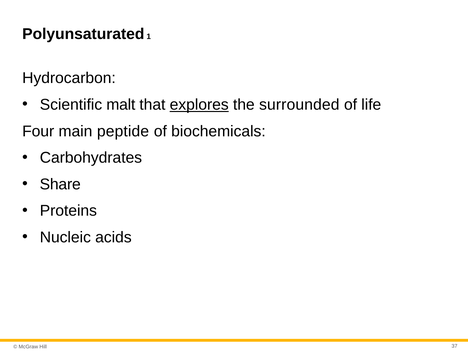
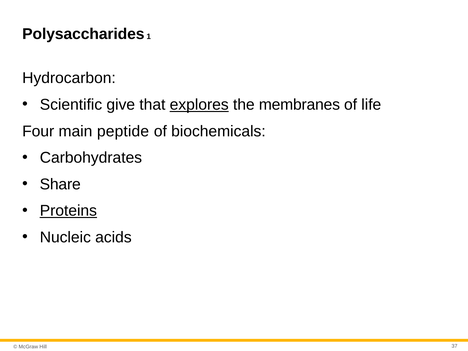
Polyunsaturated: Polyunsaturated -> Polysaccharides (83, 34)
malt: malt -> give (121, 105)
surrounded: surrounded -> membranes (299, 105)
Proteins underline: none -> present (68, 211)
